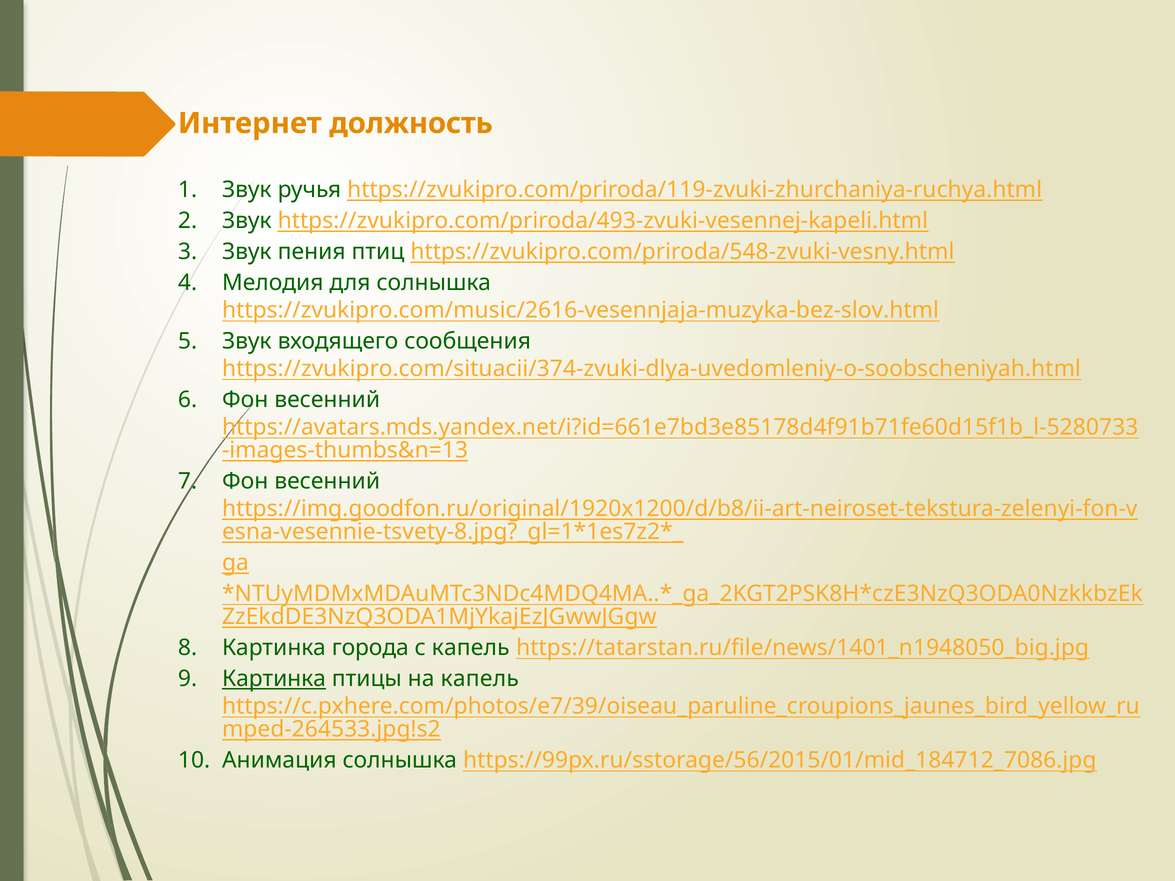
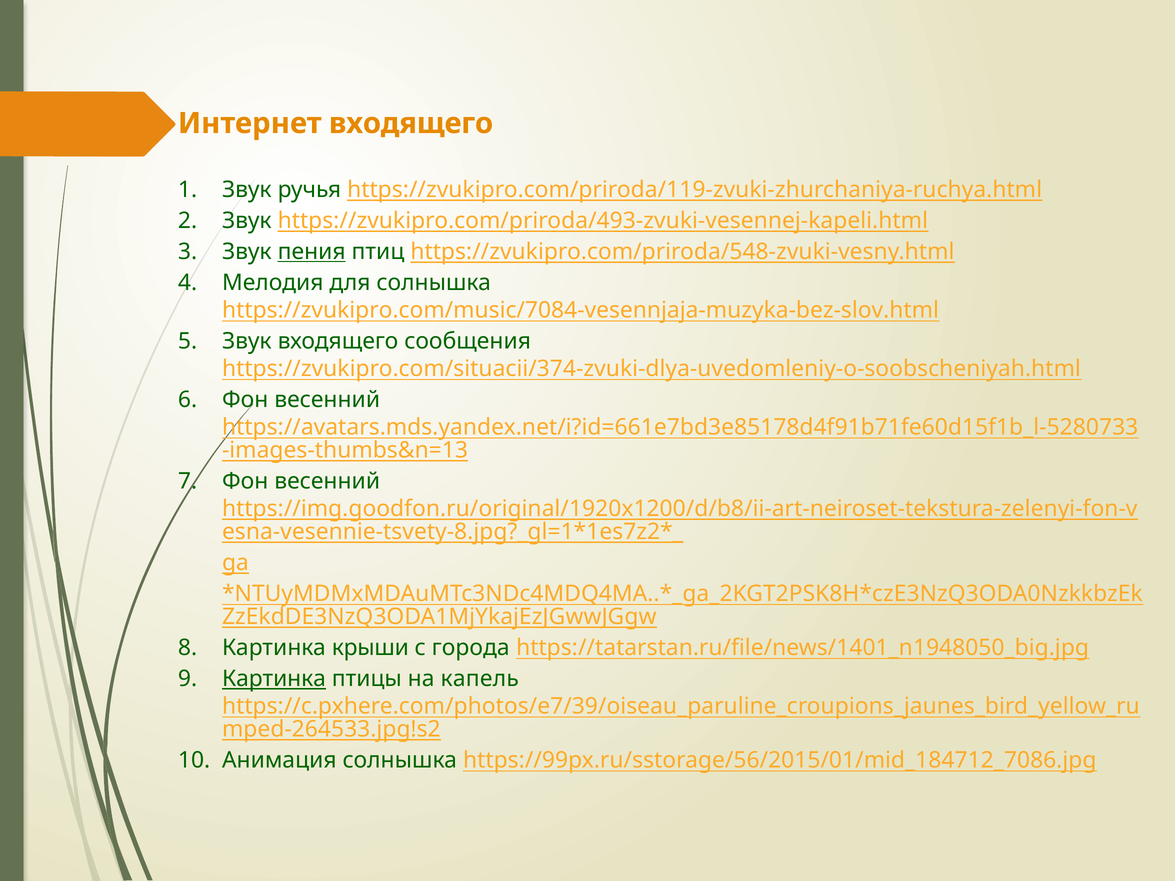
Интернет должность: должность -> входящего (411, 123)
пения underline: none -> present (312, 252)
https://zvukipro.com/music/2616-vesennjaja-muzyka-bez-slov.html: https://zvukipro.com/music/2616-vesennjaja-muzyka-bez-slov.html -> https://zvukipro.com/music/7084-vesennjaja-muzyka-bez-slov.html (580, 310)
города: города -> крыши (370, 648)
с капель: капель -> города (471, 648)
